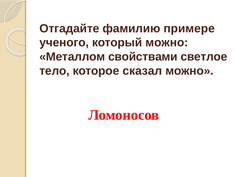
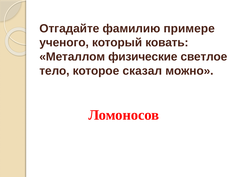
который можно: можно -> ковать (167, 43)
свойствами: свойствами -> физические (143, 57)
